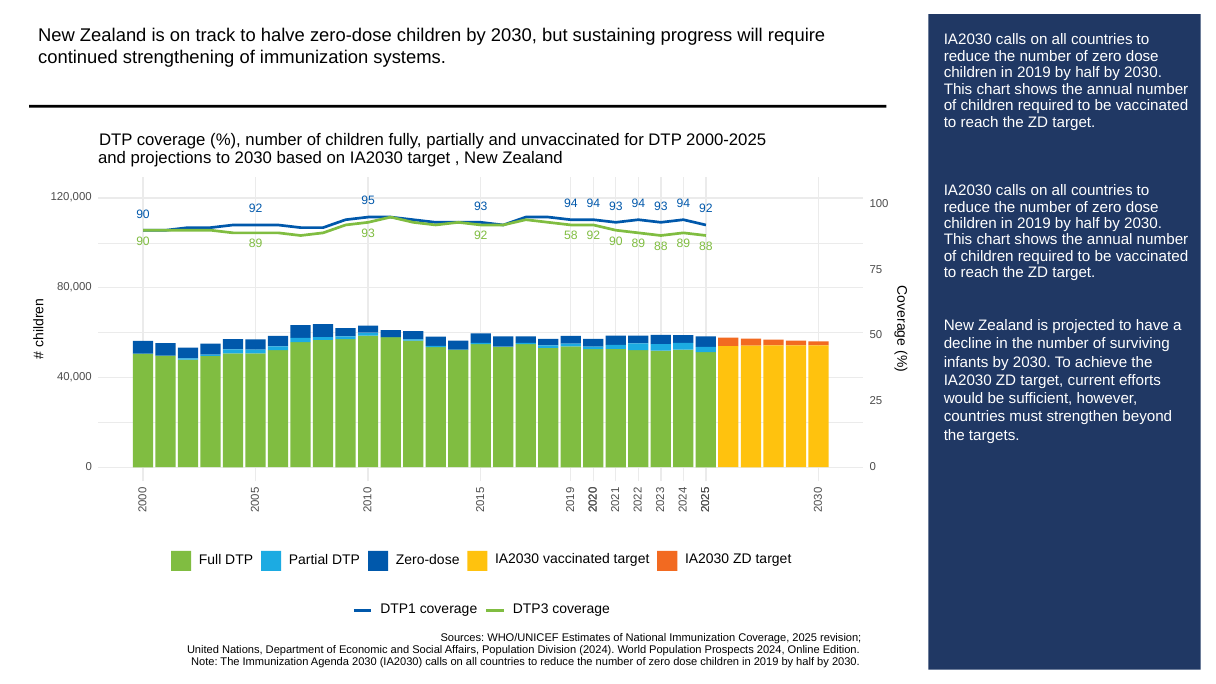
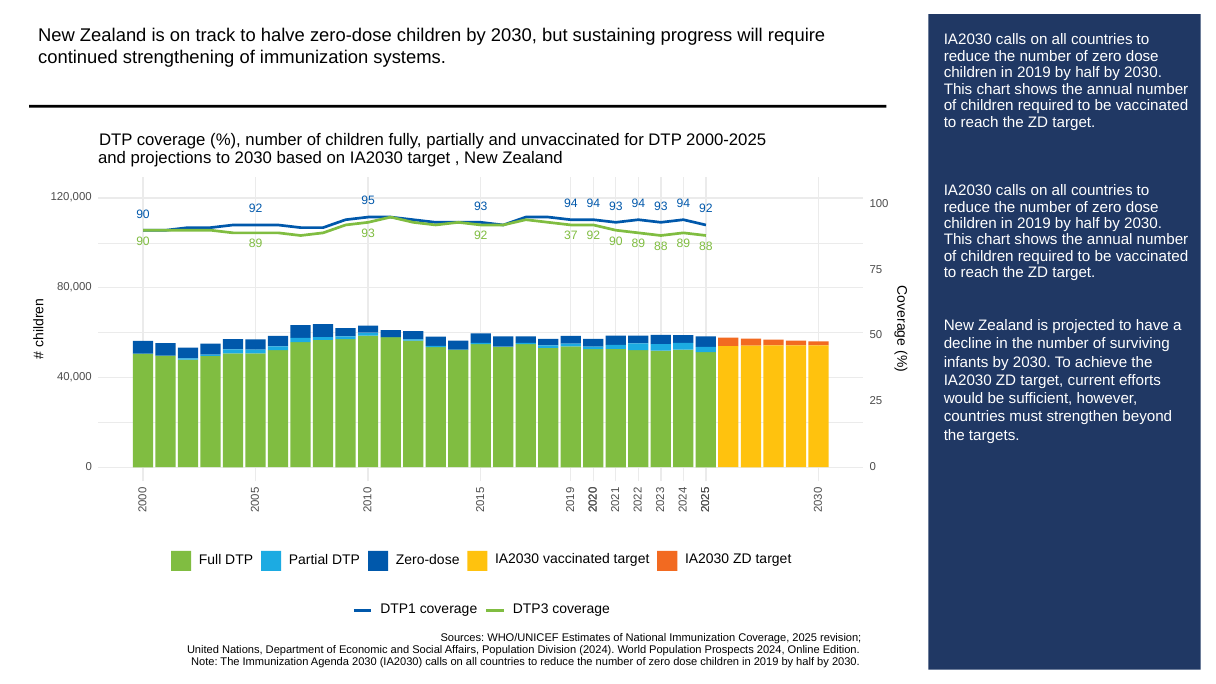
58: 58 -> 37 (571, 236)
